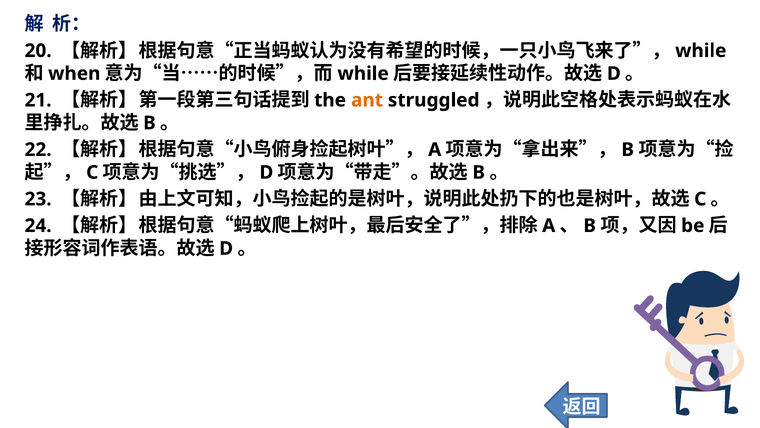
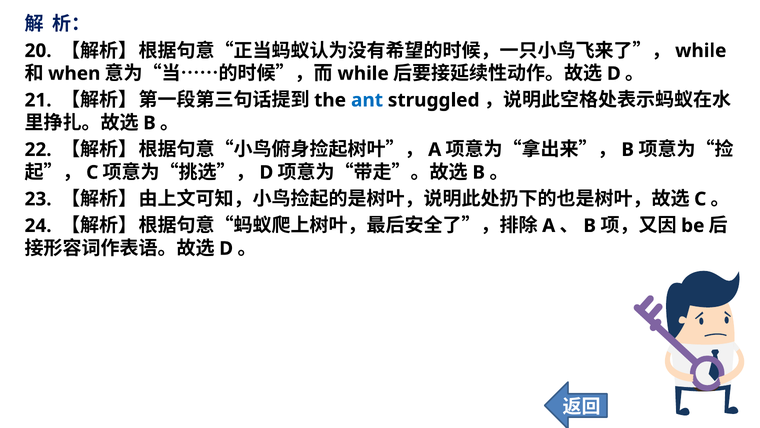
ant colour: orange -> blue (367, 100)
